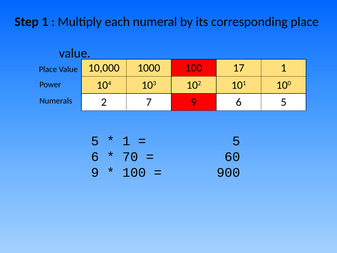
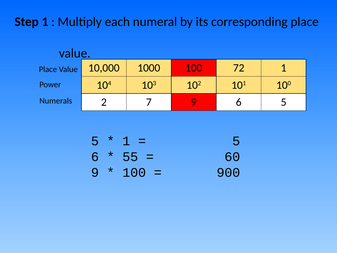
17: 17 -> 72 (239, 68)
70: 70 -> 55 (130, 157)
